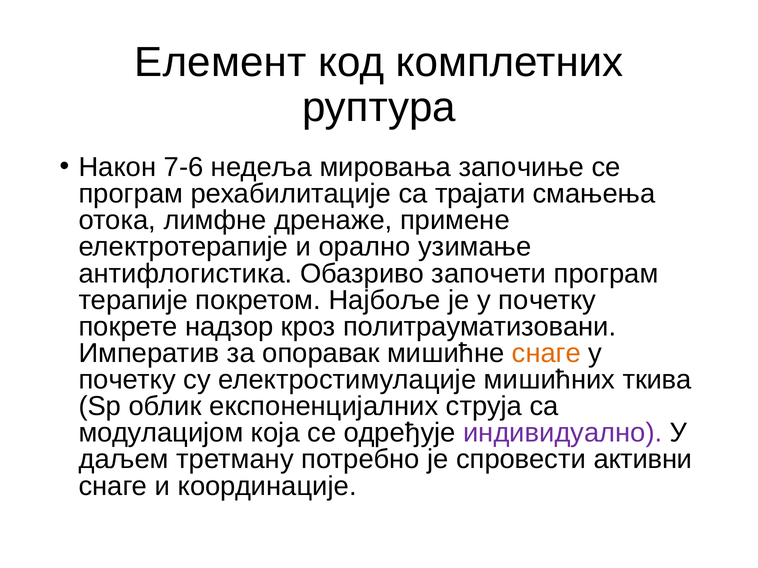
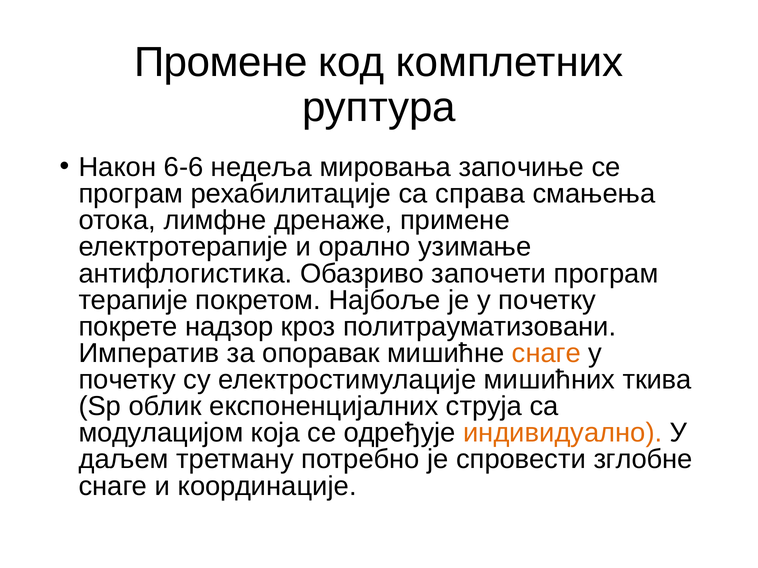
Елемент: Елемент -> Промене (221, 62)
7-6: 7-6 -> 6-6 (184, 167)
трајати: трајати -> справа (480, 194)
индивидуално colour: purple -> orange (563, 433)
активни: активни -> зглобне (643, 460)
